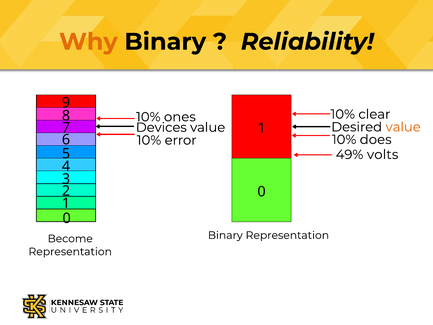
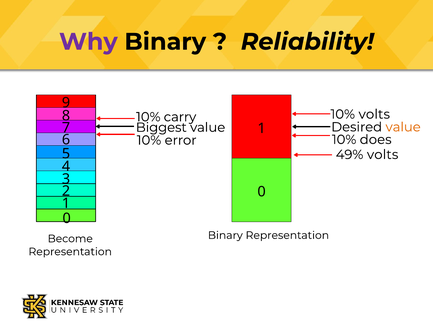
Why colour: orange -> purple (88, 42)
10% clear: clear -> volts (374, 114)
ones: ones -> carry (180, 117)
Devices: Devices -> Biggest (161, 127)
